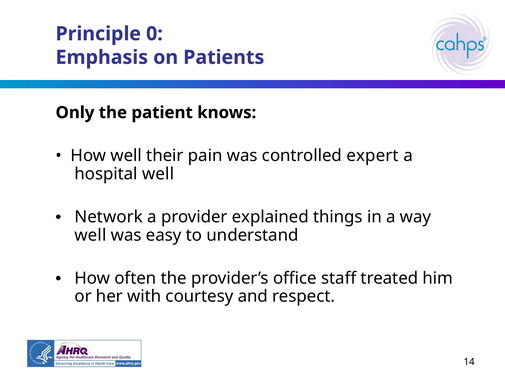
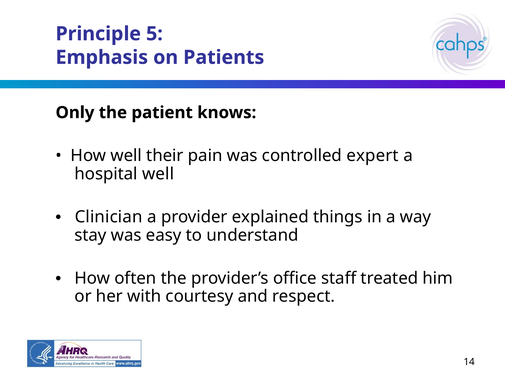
0: 0 -> 5 (154, 34)
Network: Network -> Clinician (109, 217)
well: well -> stay (91, 235)
